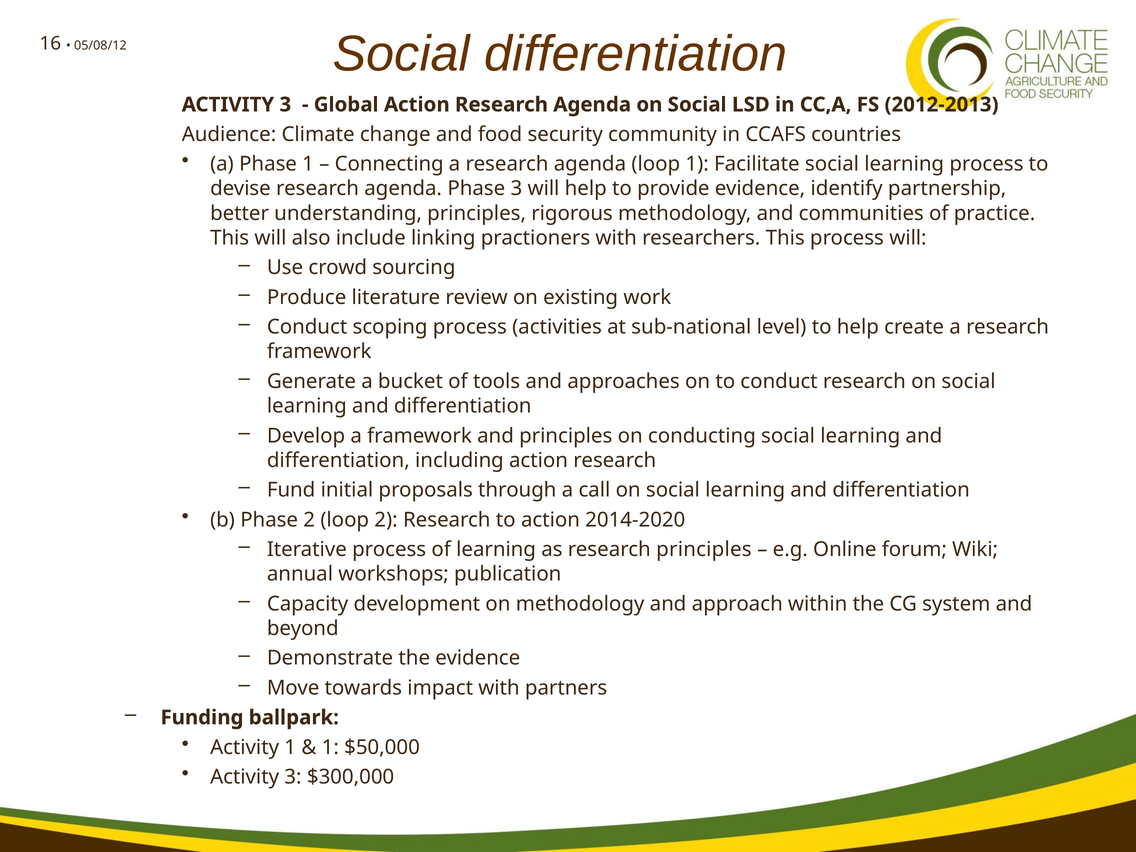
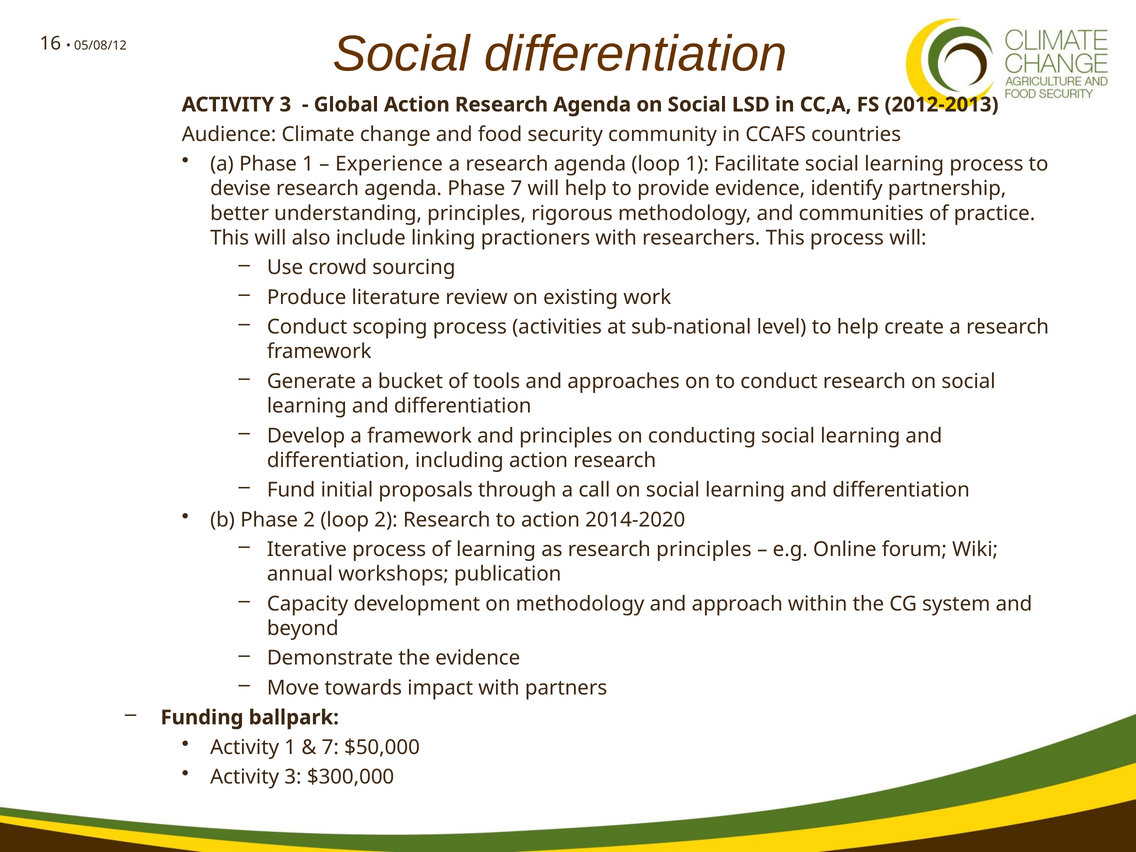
Connecting: Connecting -> Experience (389, 164)
Phase 3: 3 -> 7 (516, 189)
1: 1 -> 7 (330, 747)
